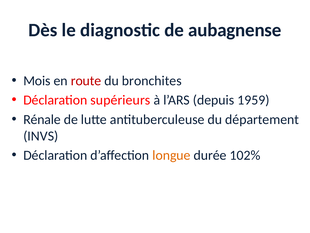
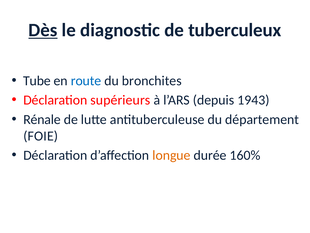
Dès underline: none -> present (43, 30)
aubagnense: aubagnense -> tuberculeux (235, 30)
Mois: Mois -> Tube (37, 81)
route colour: red -> blue (86, 81)
1959: 1959 -> 1943 (253, 100)
INVS: INVS -> FOIE (41, 136)
102%: 102% -> 160% (245, 155)
